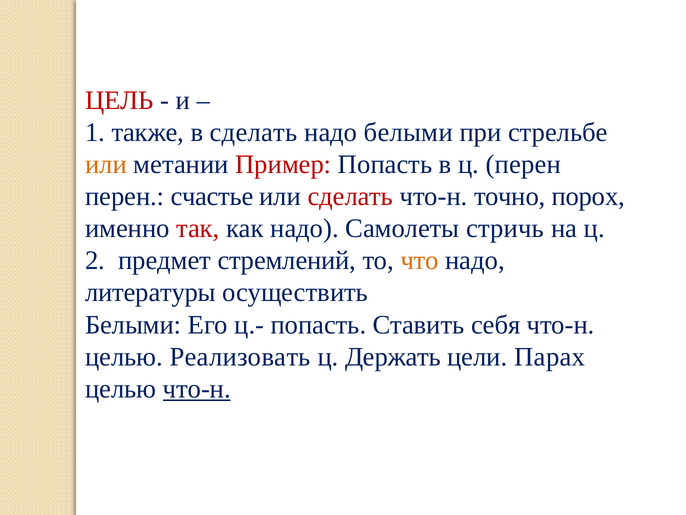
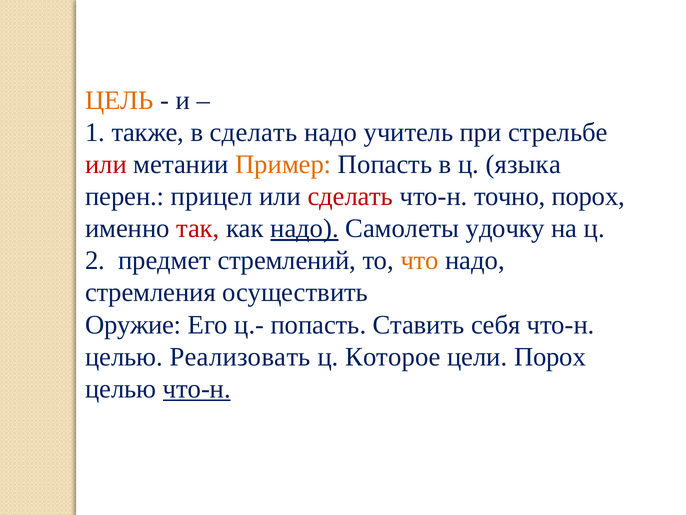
ЦЕЛЬ colour: red -> orange (119, 100)
надо белыми: белыми -> учитель (409, 132)
или colour: orange -> red (106, 164)
Пример colour: red -> orange (283, 164)
ц перен: перен -> языка (523, 164)
счастье: счастье -> прицел (212, 196)
надо underline: none -> present (304, 228)
стричь: стричь -> удочку (505, 228)
литературы: литературы -> стремления (150, 292)
Белыми: Белыми -> Оружие (133, 324)
Держать: Держать -> Которое (393, 356)
цели Парах: Парах -> Порох (550, 356)
